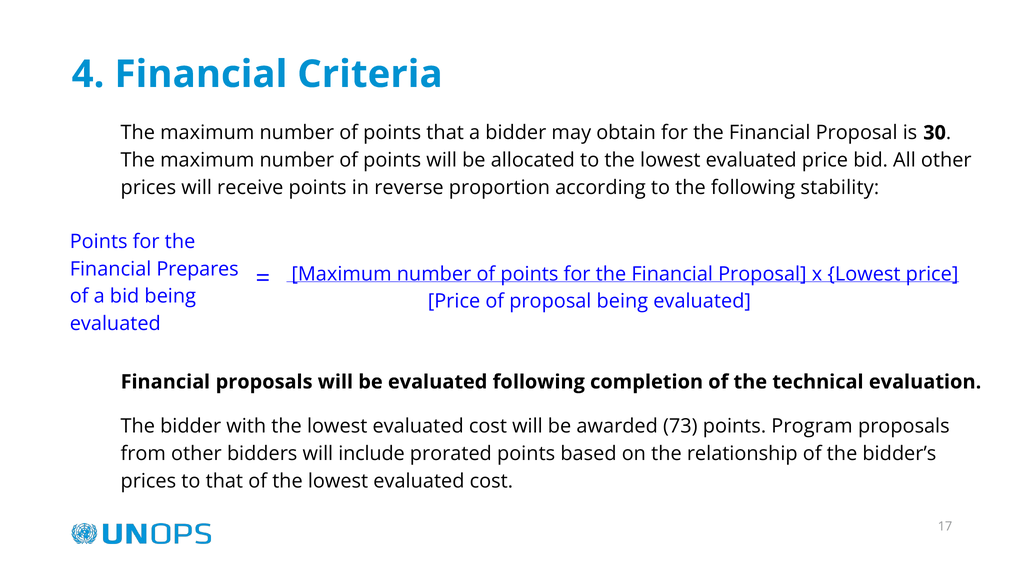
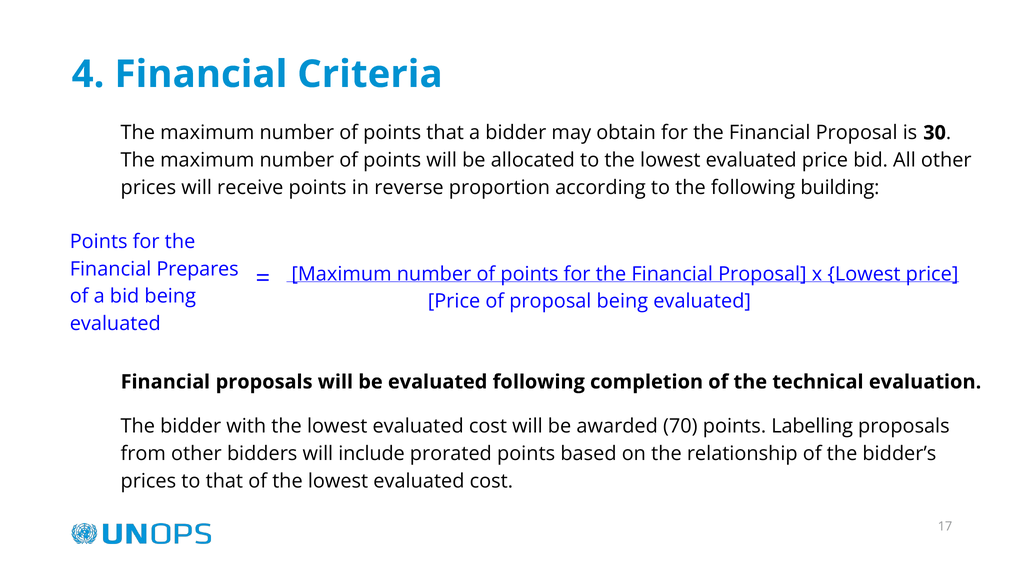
stability: stability -> building (840, 188)
73: 73 -> 70 (680, 426)
Program: Program -> Labelling (812, 426)
